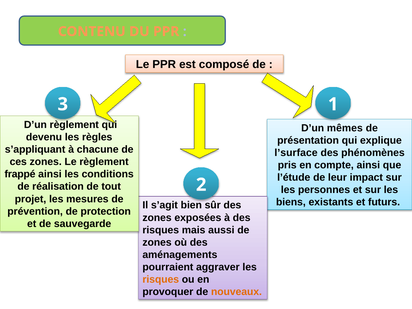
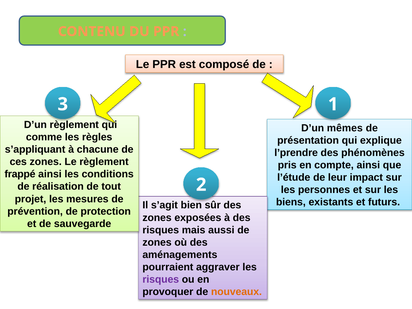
devenu: devenu -> comme (44, 137)
l’surface: l’surface -> l’prendre (296, 153)
risques colour: orange -> purple (161, 279)
